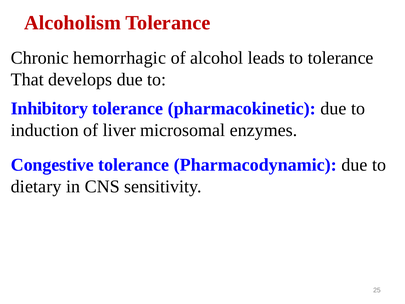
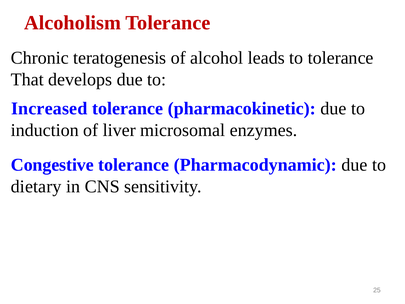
hemorrhagic: hemorrhagic -> teratogenesis (120, 58)
Inhibitory: Inhibitory -> Increased (49, 109)
